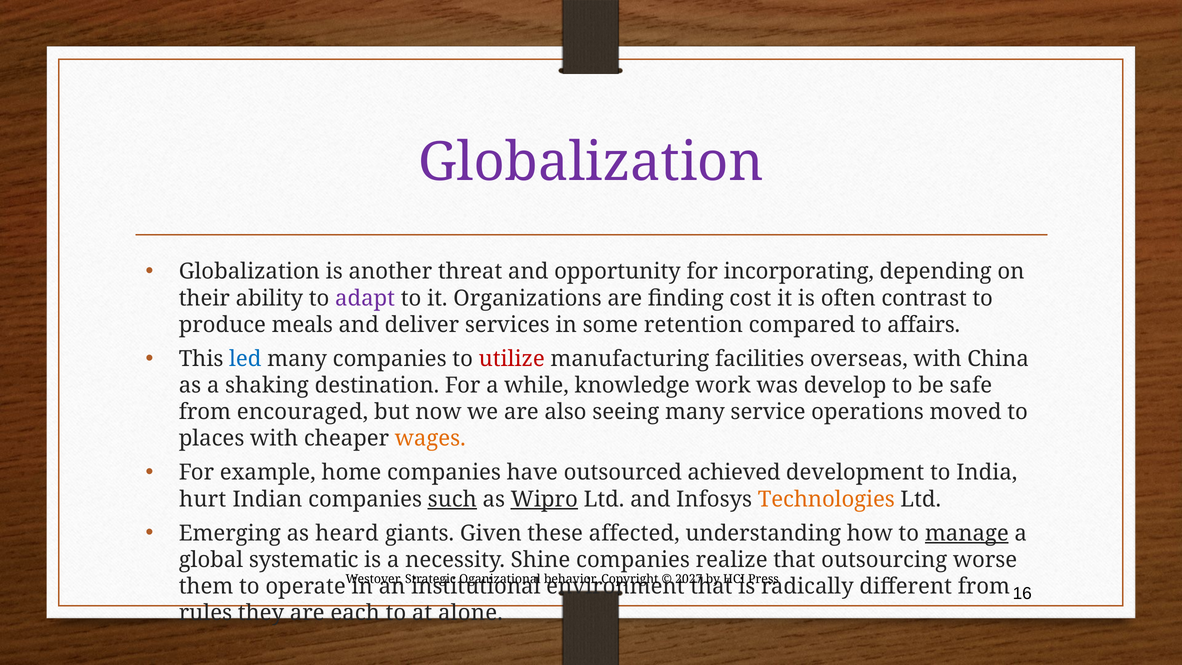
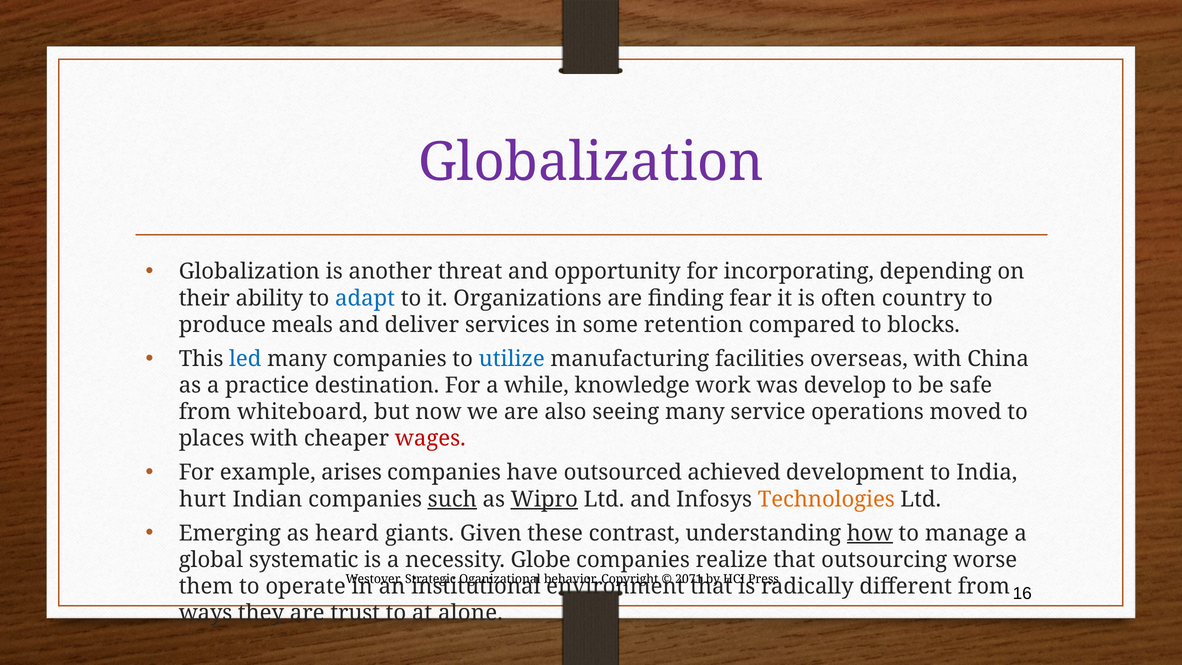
adapt colour: purple -> blue (365, 298)
cost: cost -> fear (751, 298)
contrast: contrast -> country (924, 298)
affairs: affairs -> blocks (924, 325)
utilize colour: red -> blue (512, 359)
shaking: shaking -> practice (267, 385)
encouraged: encouraged -> whiteboard (302, 412)
wages colour: orange -> red (430, 439)
home: home -> arises (352, 473)
affected: affected -> contrast (634, 533)
how underline: none -> present (870, 533)
manage underline: present -> none (967, 533)
Shine: Shine -> Globe (541, 560)
2027: 2027 -> 2071 (689, 579)
rules: rules -> ways (206, 613)
each: each -> trust (355, 613)
